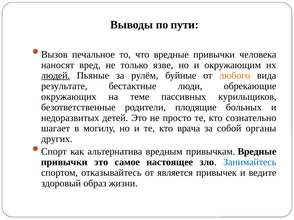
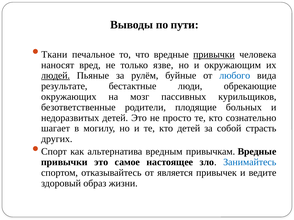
Вызов: Вызов -> Ткани (54, 55)
привычки underline: none -> present (214, 55)
любого colour: orange -> blue (235, 76)
теме: теме -> мозг (140, 97)
кто врача: врача -> детей (189, 129)
органы: органы -> страсть (261, 129)
